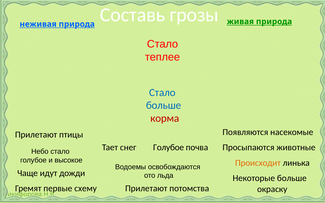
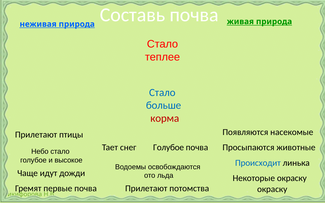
Составь грозы: грозы -> почва (194, 15)
Происходит colour: orange -> blue (258, 163)
Некоторые больше: больше -> окраску (292, 178)
первые схему: схему -> почва (86, 189)
